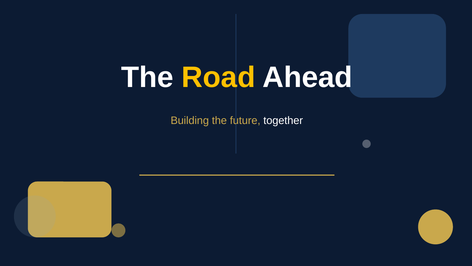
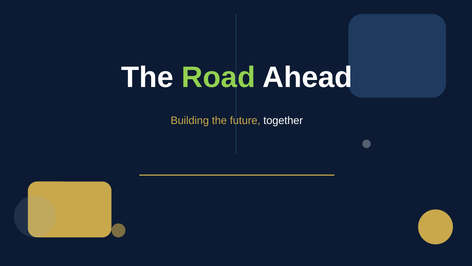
Road colour: yellow -> light green (219, 77)
